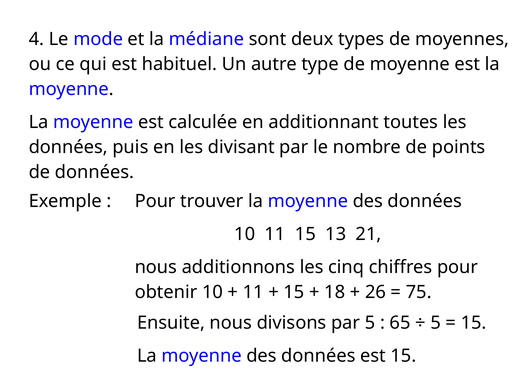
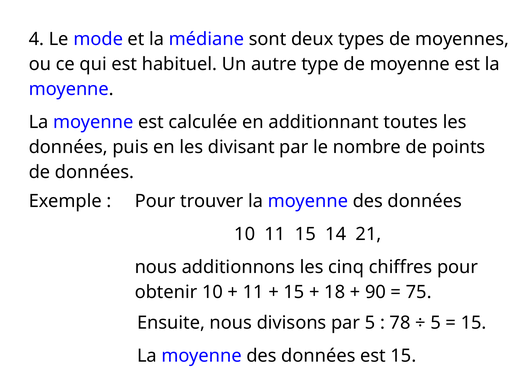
13: 13 -> 14 (336, 234)
26: 26 -> 90 (376, 292)
65: 65 -> 78 (400, 322)
